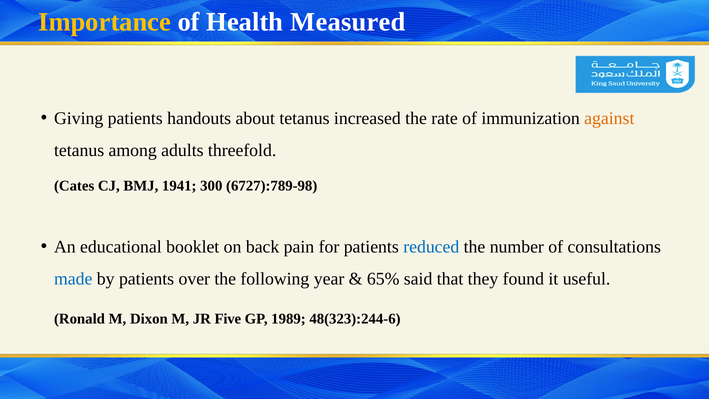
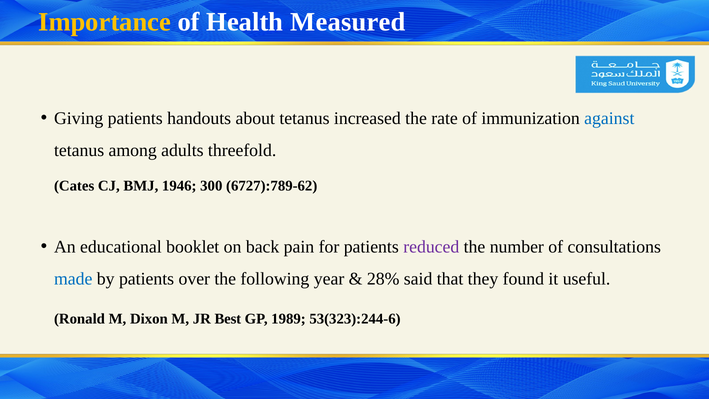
against colour: orange -> blue (609, 118)
1941: 1941 -> 1946 (179, 186)
6727):789-98: 6727):789-98 -> 6727):789-62 (272, 186)
reduced colour: blue -> purple (431, 247)
65%: 65% -> 28% (383, 279)
Five: Five -> Best (228, 319)
48(323):244-6: 48(323):244-6 -> 53(323):244-6 (355, 319)
